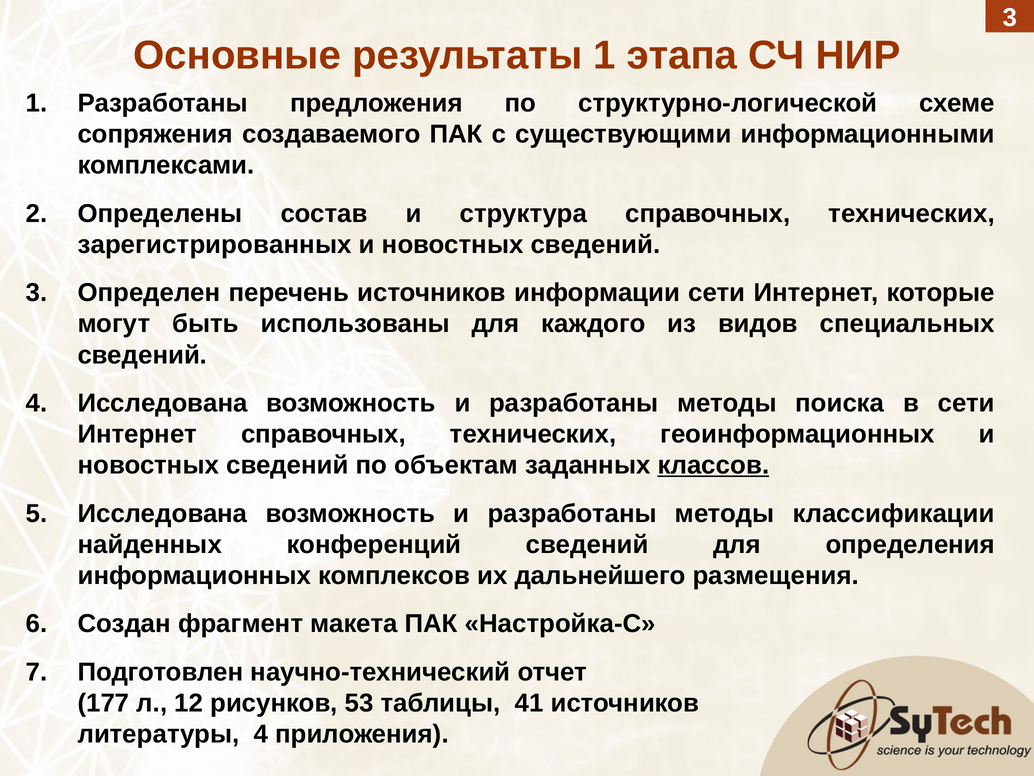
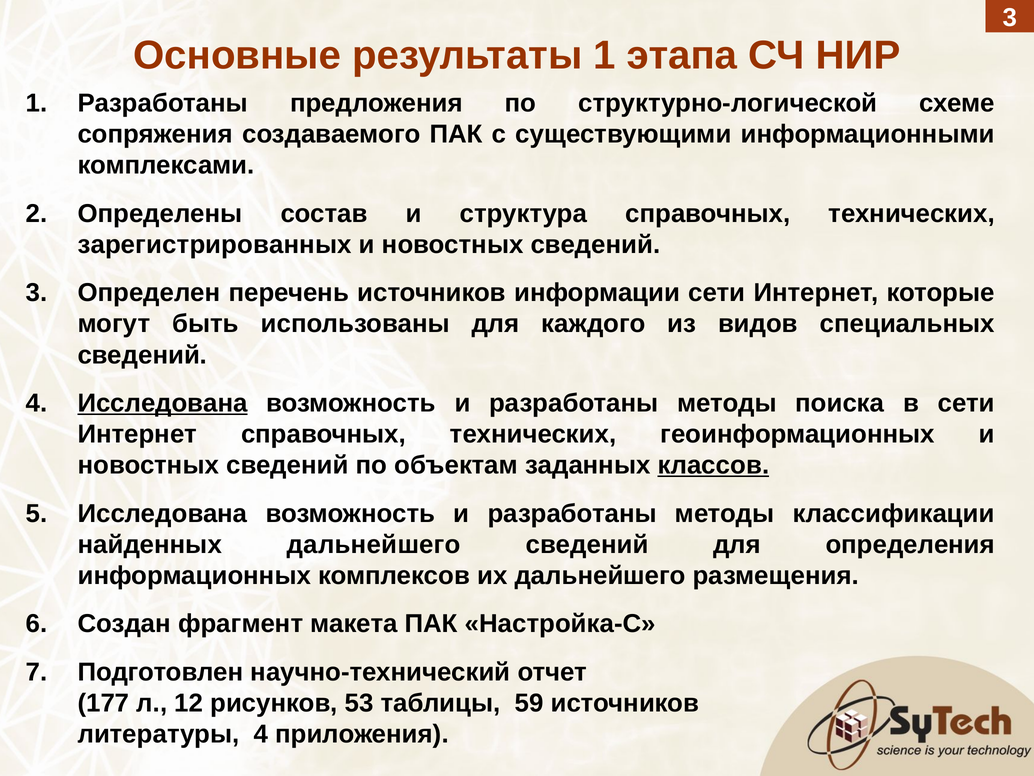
Исследована underline: none -> present (163, 403)
найденных конференций: конференций -> дальнейшего (374, 544)
41: 41 -> 59 (529, 703)
